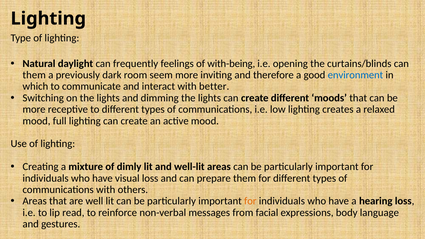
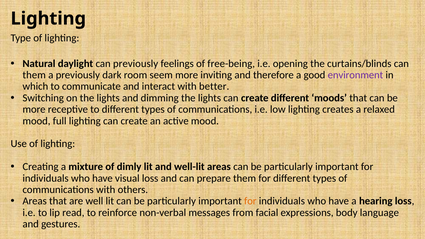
can frequently: frequently -> previously (136, 64)
with-being: with-being -> free-being (231, 64)
environment colour: blue -> purple (355, 75)
